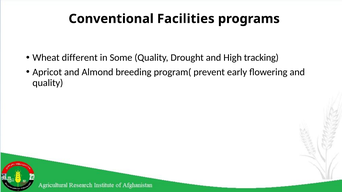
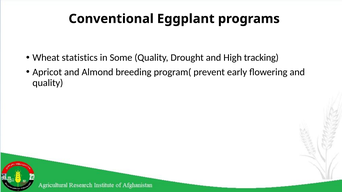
Facilities: Facilities -> Eggplant (186, 19)
different: different -> statistics (80, 58)
